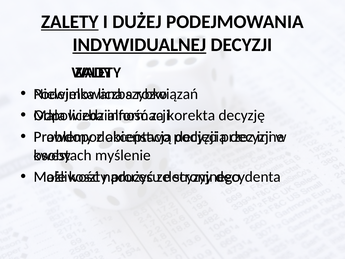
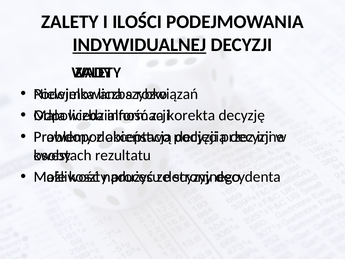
ZALETY underline: present -> none (70, 22)
DUŻEJ: DUŻEJ -> ILOŚCI (137, 22)
myślenie: myślenie -> rezultatu (123, 155)
